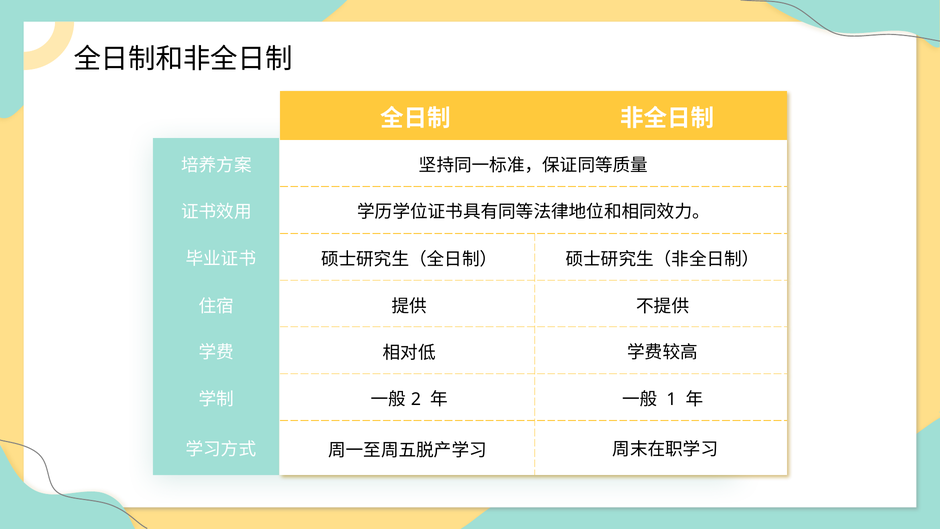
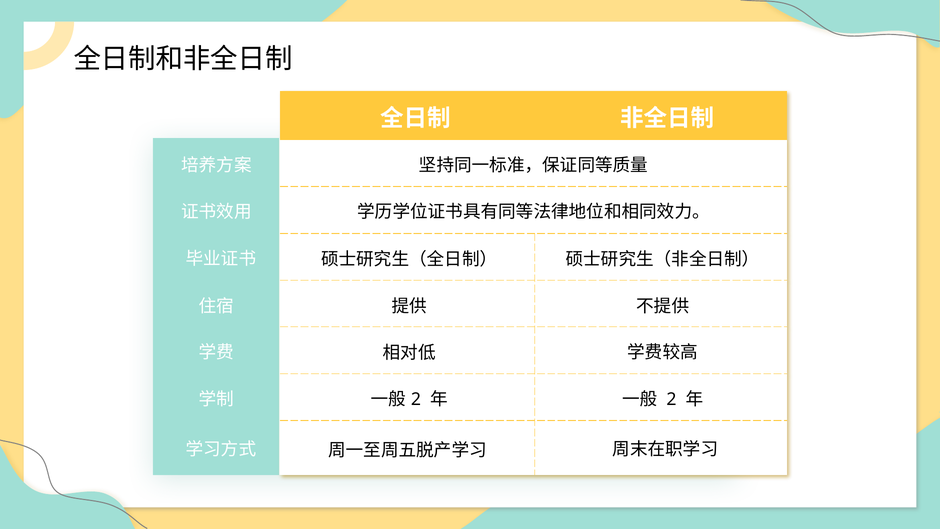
1: 1 -> 2 (671, 399)
